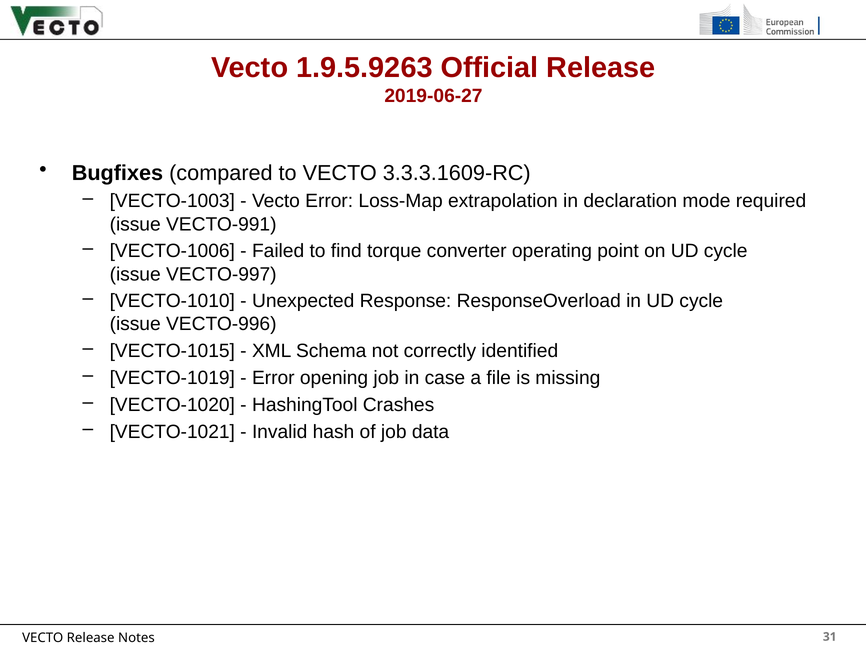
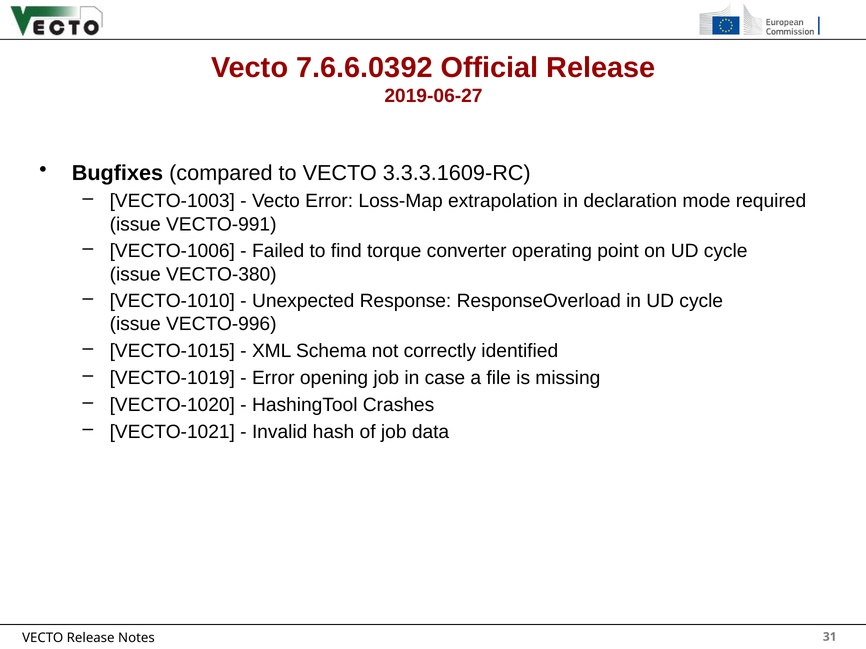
1.9.5.9263: 1.9.5.9263 -> 7.6.6.0392 (364, 68)
VECTO-997: VECTO-997 -> VECTO-380 (221, 274)
